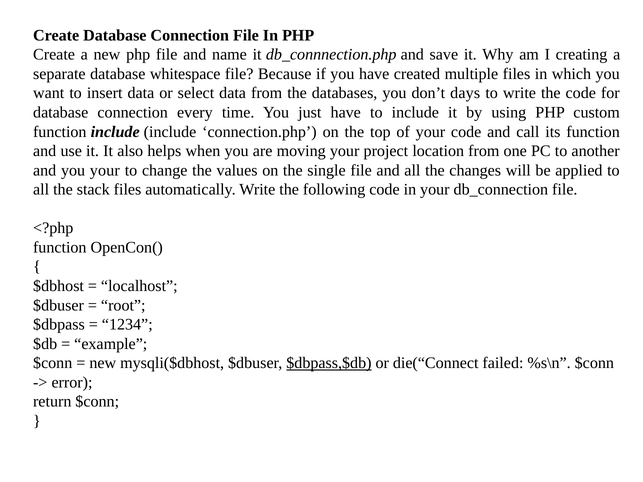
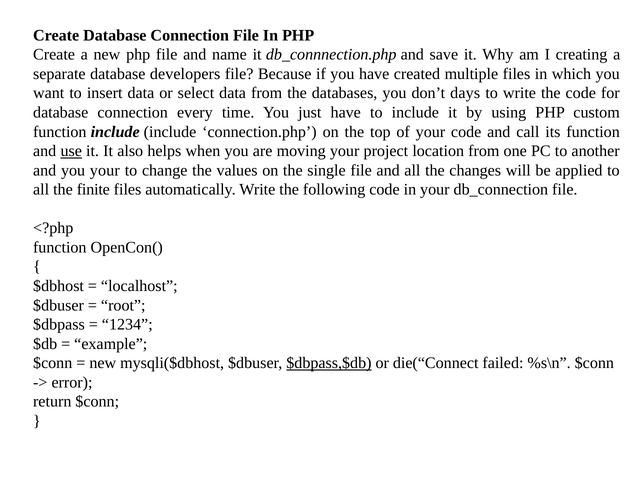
whitespace: whitespace -> developers (185, 74)
use underline: none -> present (71, 151)
stack: stack -> finite (93, 190)
